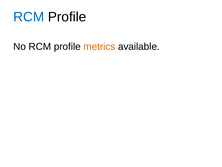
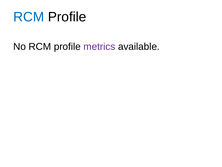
metrics colour: orange -> purple (99, 47)
